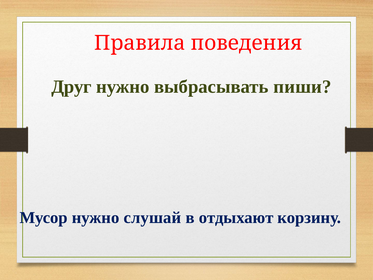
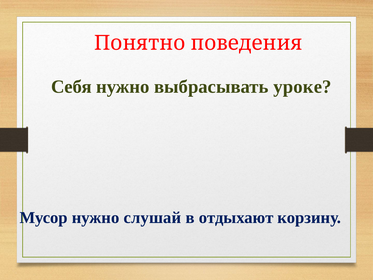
Правила: Правила -> Понятно (140, 43)
Друг: Друг -> Себя (71, 87)
пиши: пиши -> уроке (302, 87)
